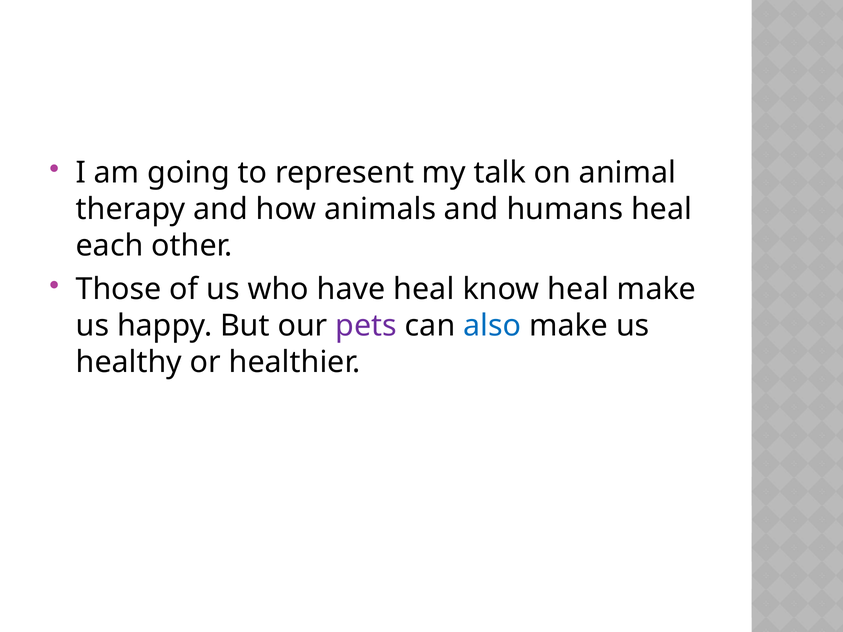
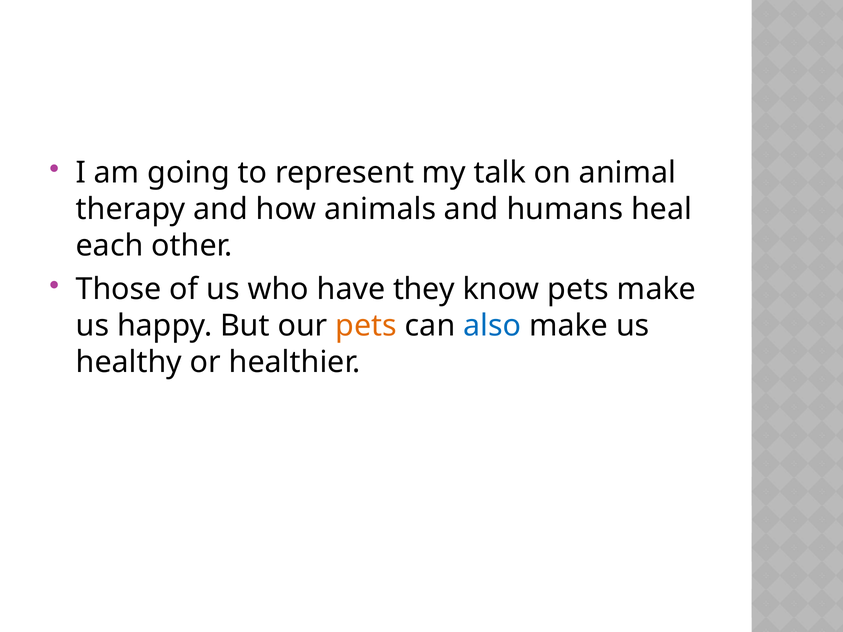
have heal: heal -> they (424, 289)
know heal: heal -> pets (578, 289)
pets colour: purple -> orange (366, 326)
